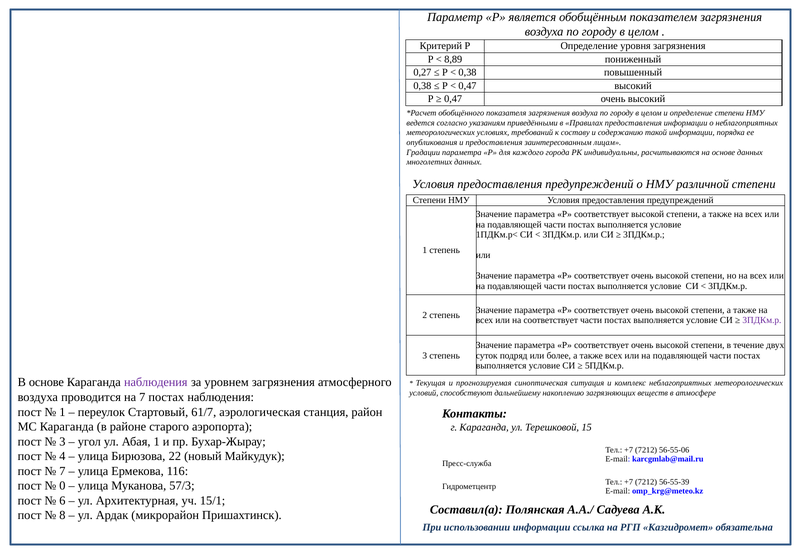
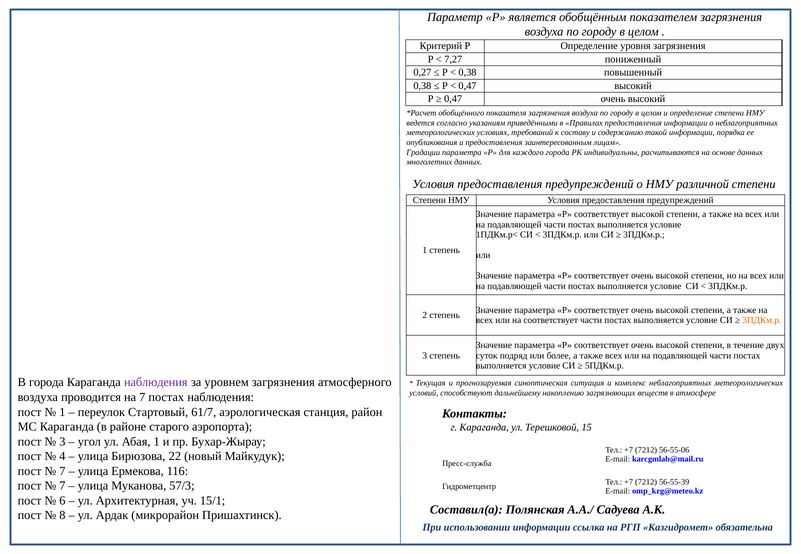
8,89: 8,89 -> 7,27 (453, 59)
3ПДКм.р colour: purple -> orange (762, 320)
В основе: основе -> города (46, 383)
0: 0 -> 7 (62, 486)
